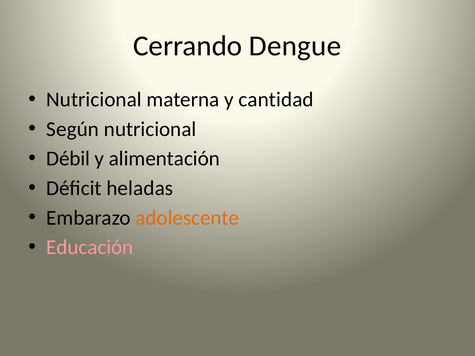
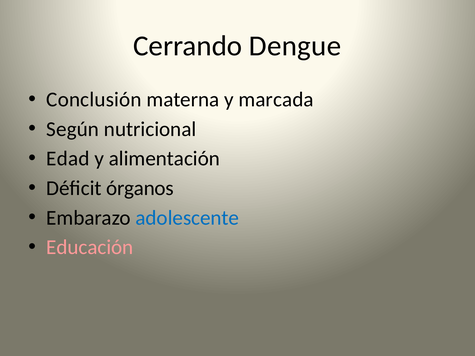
Nutricional: Nutricional -> Conclusión (94, 100)
cantidad: cantidad -> marcada (276, 100)
Débil: Débil -> Edad (68, 159)
heladas: heladas -> órganos (140, 188)
adolescente colour: orange -> blue (187, 218)
